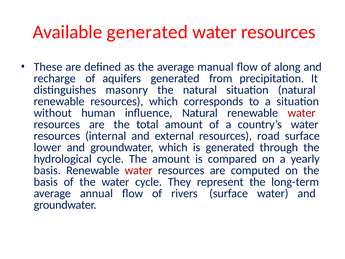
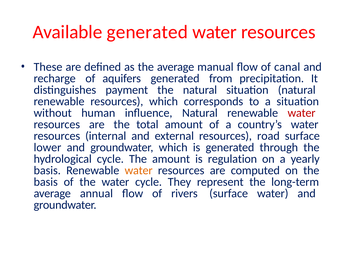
along: along -> canal (287, 67)
masonry: masonry -> payment (127, 90)
compared: compared -> regulation (232, 159)
water colour: red -> orange (139, 170)
